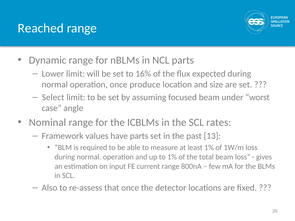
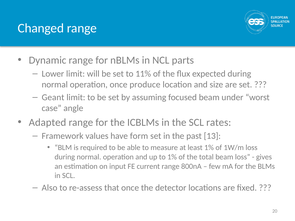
Reached: Reached -> Changed (41, 28)
16%: 16% -> 11% (143, 74)
Select: Select -> Geant (53, 97)
Nominal: Nominal -> Adapted (47, 122)
have parts: parts -> form (139, 136)
